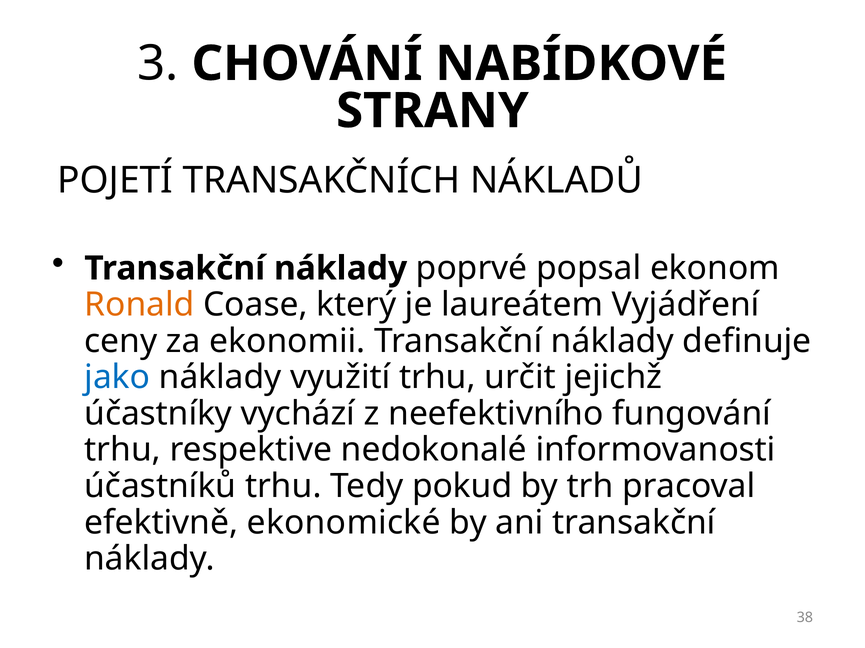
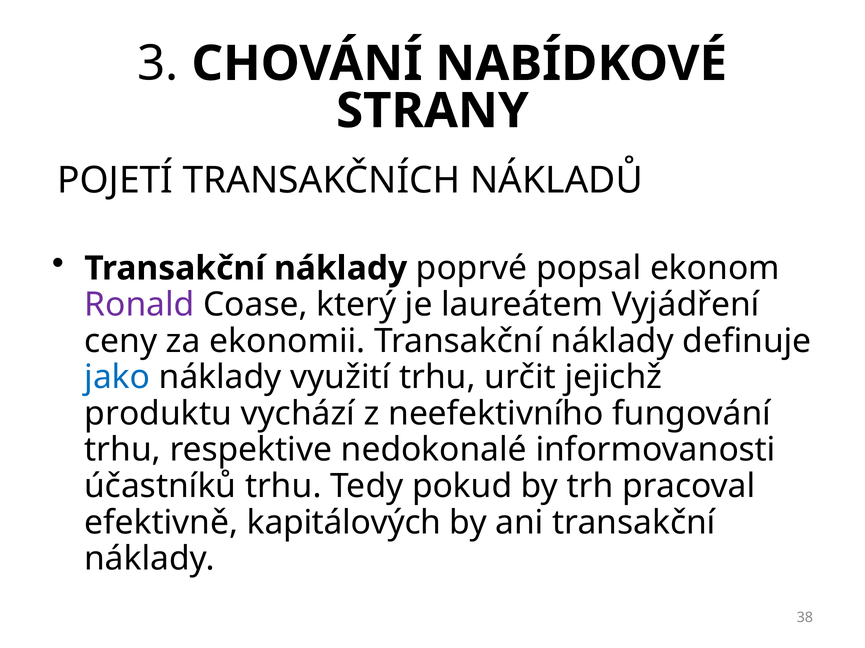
Ronald colour: orange -> purple (139, 305)
účastníky: účastníky -> produktu (158, 414)
ekonomické: ekonomické -> kapitálových (344, 523)
